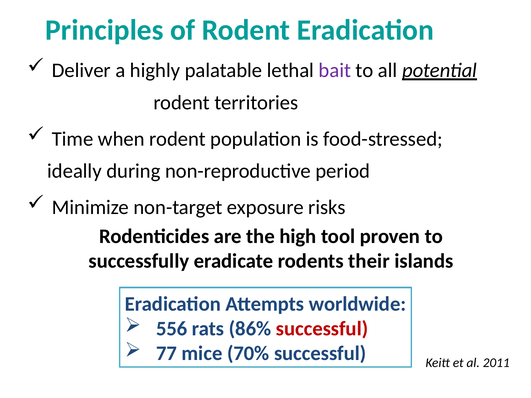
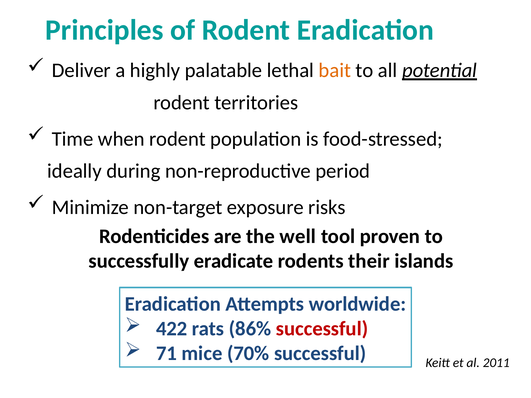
bait colour: purple -> orange (335, 70)
high: high -> well (298, 236)
556: 556 -> 422 (172, 329)
77: 77 -> 71 (166, 354)
